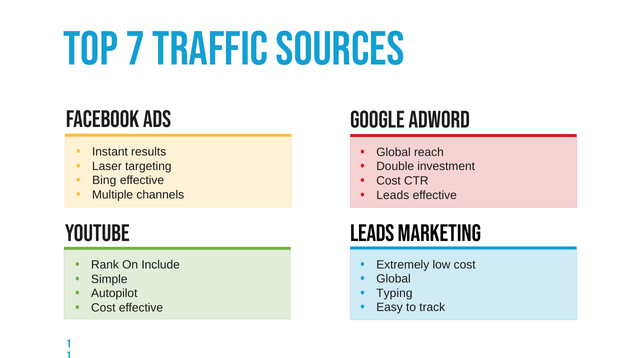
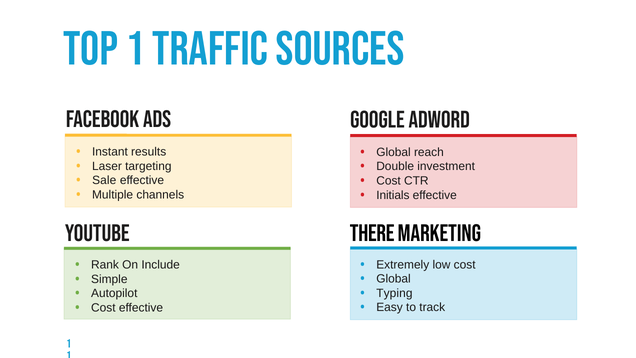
Top 7: 7 -> 1 (135, 49)
Bing: Bing -> Sale (104, 180)
Leads: Leads -> Initials (393, 195)
Leads: Leads -> There (372, 233)
